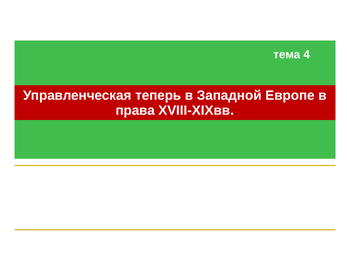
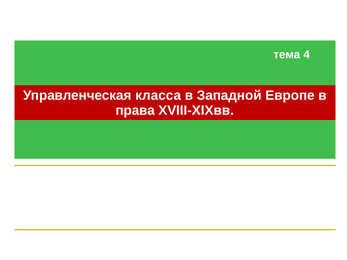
теперь: теперь -> класса (158, 95)
